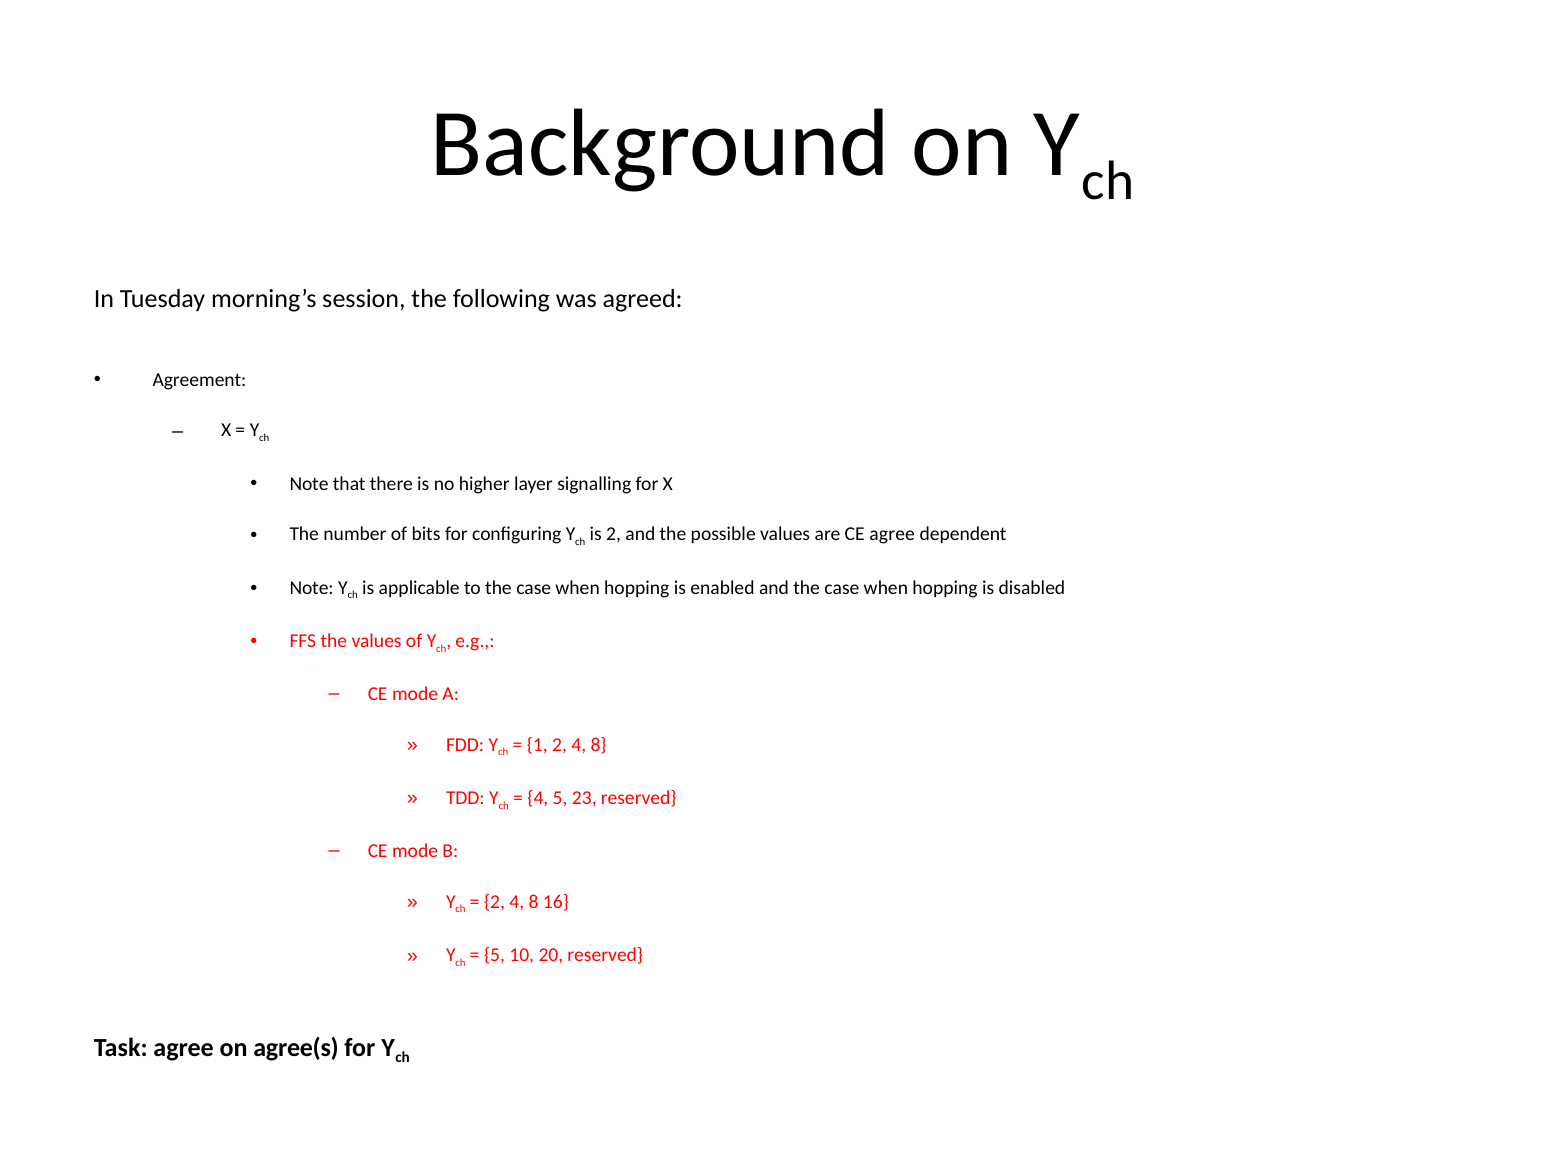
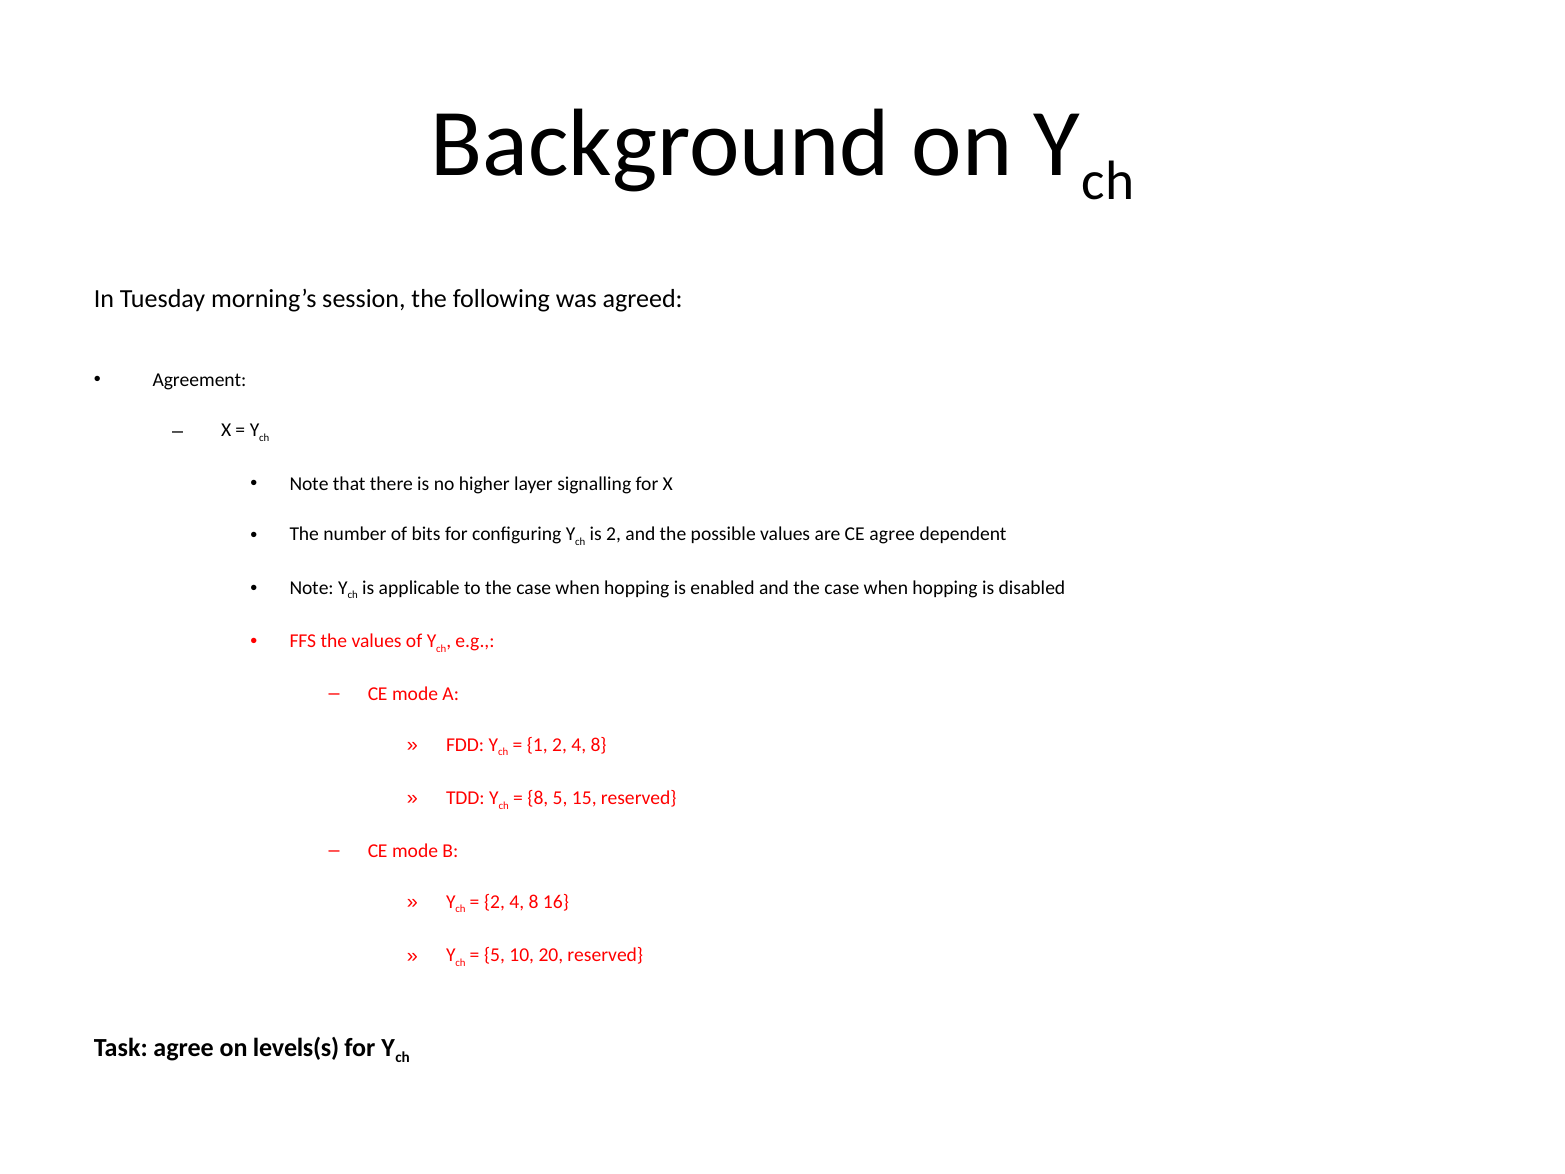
4: 4 -> 8 (538, 798)
23: 23 -> 15 (584, 798)
agree(s: agree(s -> levels(s (296, 1047)
